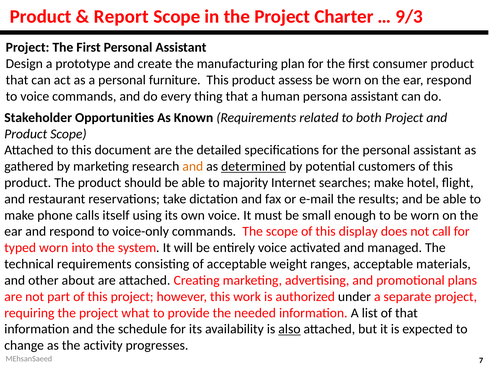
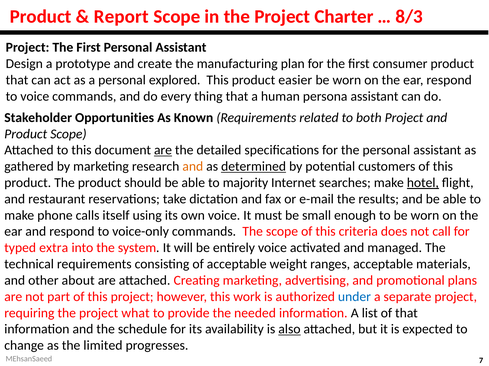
9/3: 9/3 -> 8/3 (409, 17)
furniture: furniture -> explored (175, 80)
assess: assess -> easier (295, 80)
are underline: none -> present (163, 150)
hotel underline: none -> present (423, 183)
display: display -> criteria (358, 232)
typed worn: worn -> extra (54, 248)
under colour: black -> blue (354, 297)
activity: activity -> limited (103, 346)
